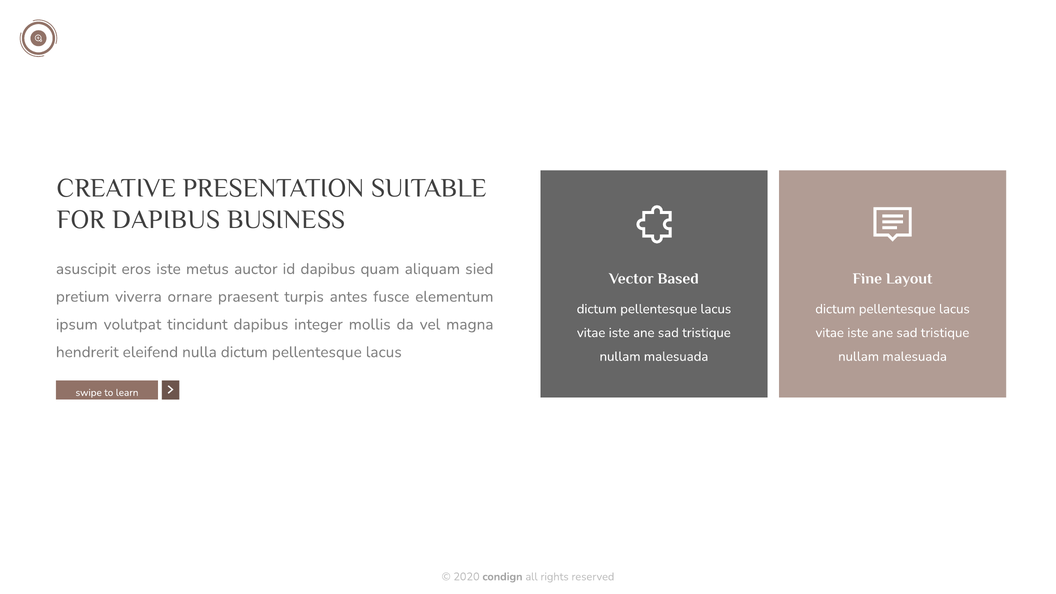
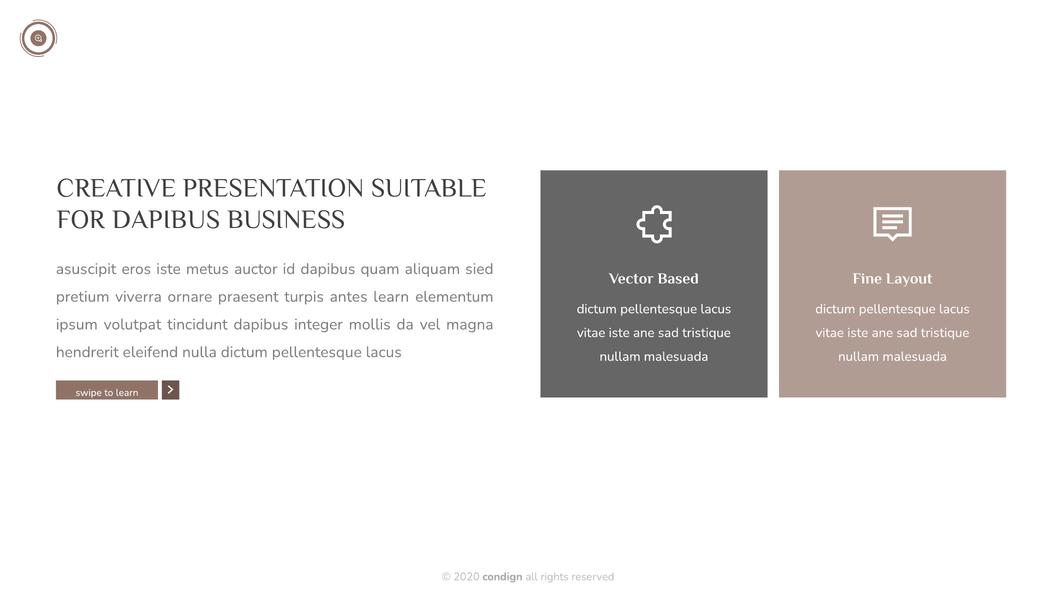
antes fusce: fusce -> learn (391, 297)
